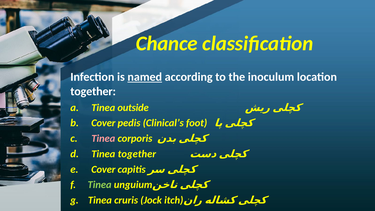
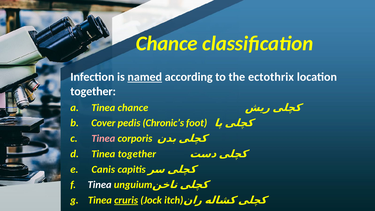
inoculum: inoculum -> ectothrix (271, 77)
Tinea outside: outside -> chance (133, 108)
Clinical’s: Clinical’s -> Chronic’s (163, 123)
Cover: Cover -> Canis (103, 169)
Tinea colour: light green -> white (100, 185)
cruris underline: none -> present (126, 200)
